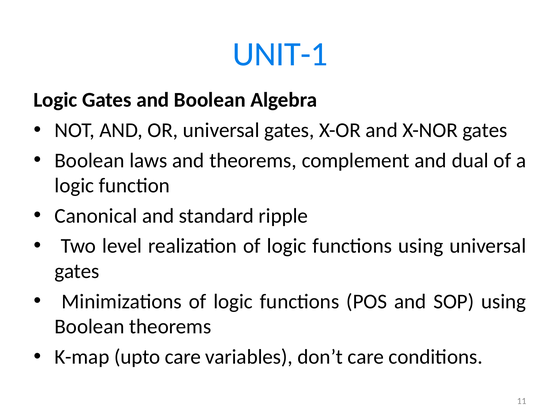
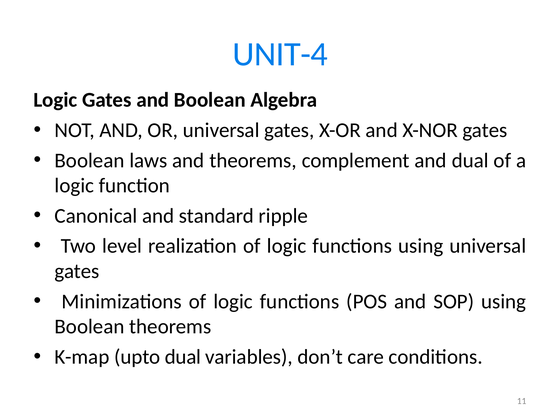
UNIT-1: UNIT-1 -> UNIT-4 (280, 54)
upto care: care -> dual (183, 357)
